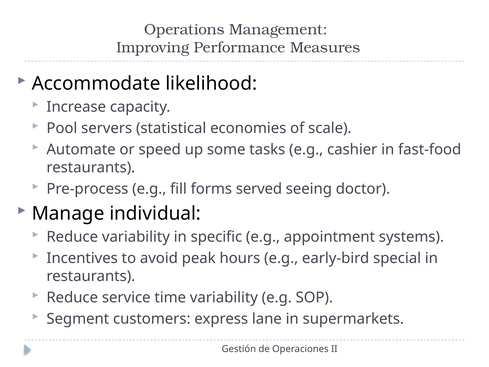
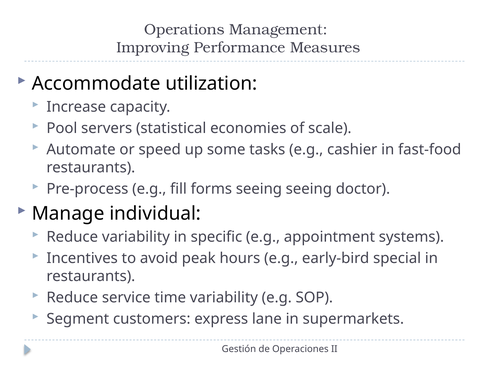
likelihood: likelihood -> utilization (211, 83)
forms served: served -> seeing (259, 189)
